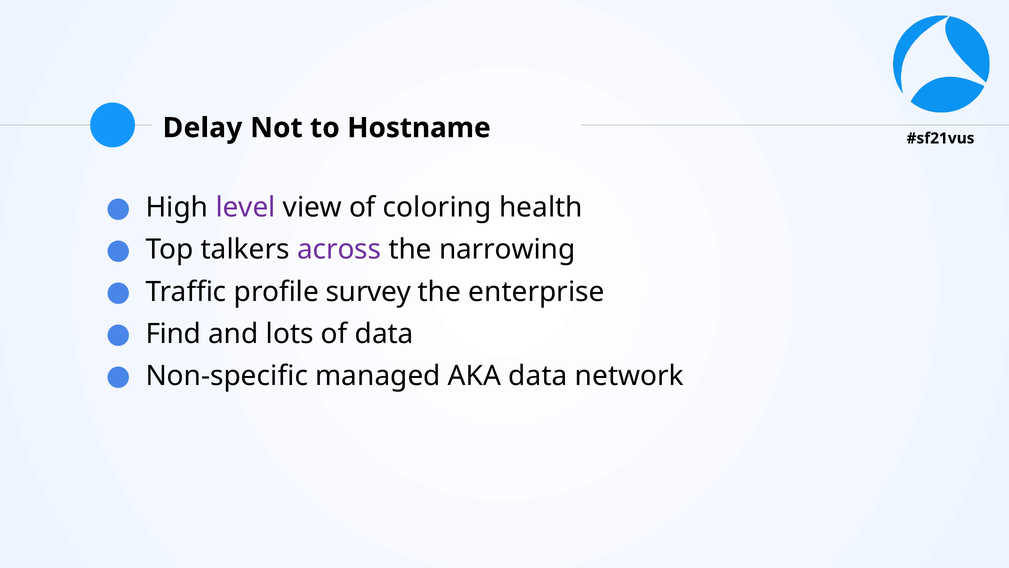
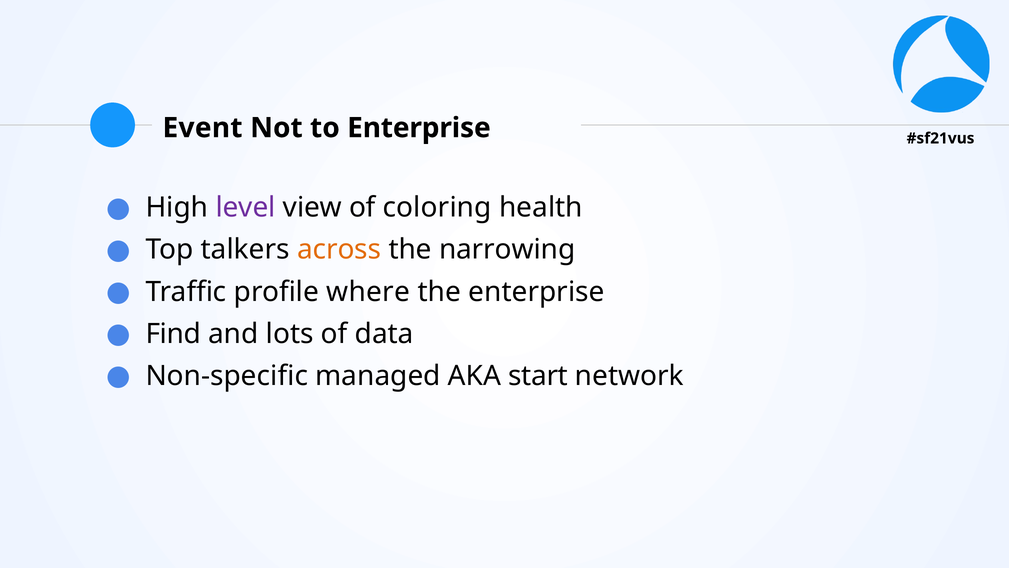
Delay: Delay -> Event (203, 128)
to Hostname: Hostname -> Enterprise (419, 128)
across colour: purple -> orange (339, 250)
survey: survey -> where (368, 292)
AKA data: data -> start (538, 376)
